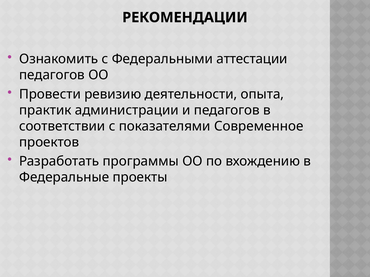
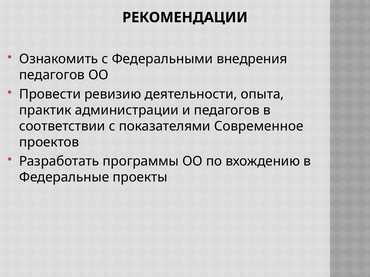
аттестации: аттестации -> внедрения (252, 59)
